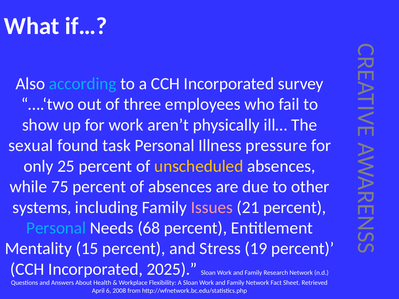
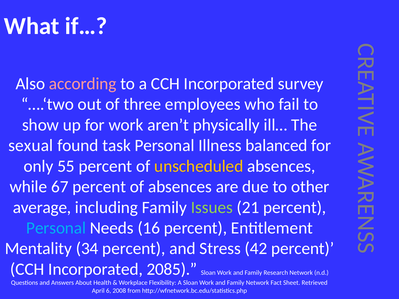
according colour: light blue -> pink (83, 84)
pressure: pressure -> balanced (276, 146)
25: 25 -> 55 (66, 166)
75: 75 -> 67 (60, 187)
systems: systems -> average (42, 208)
Issues colour: pink -> light green (212, 208)
68: 68 -> 16 (149, 228)
15: 15 -> 34 (87, 249)
19: 19 -> 42 (256, 249)
2025: 2025 -> 2085 (172, 269)
